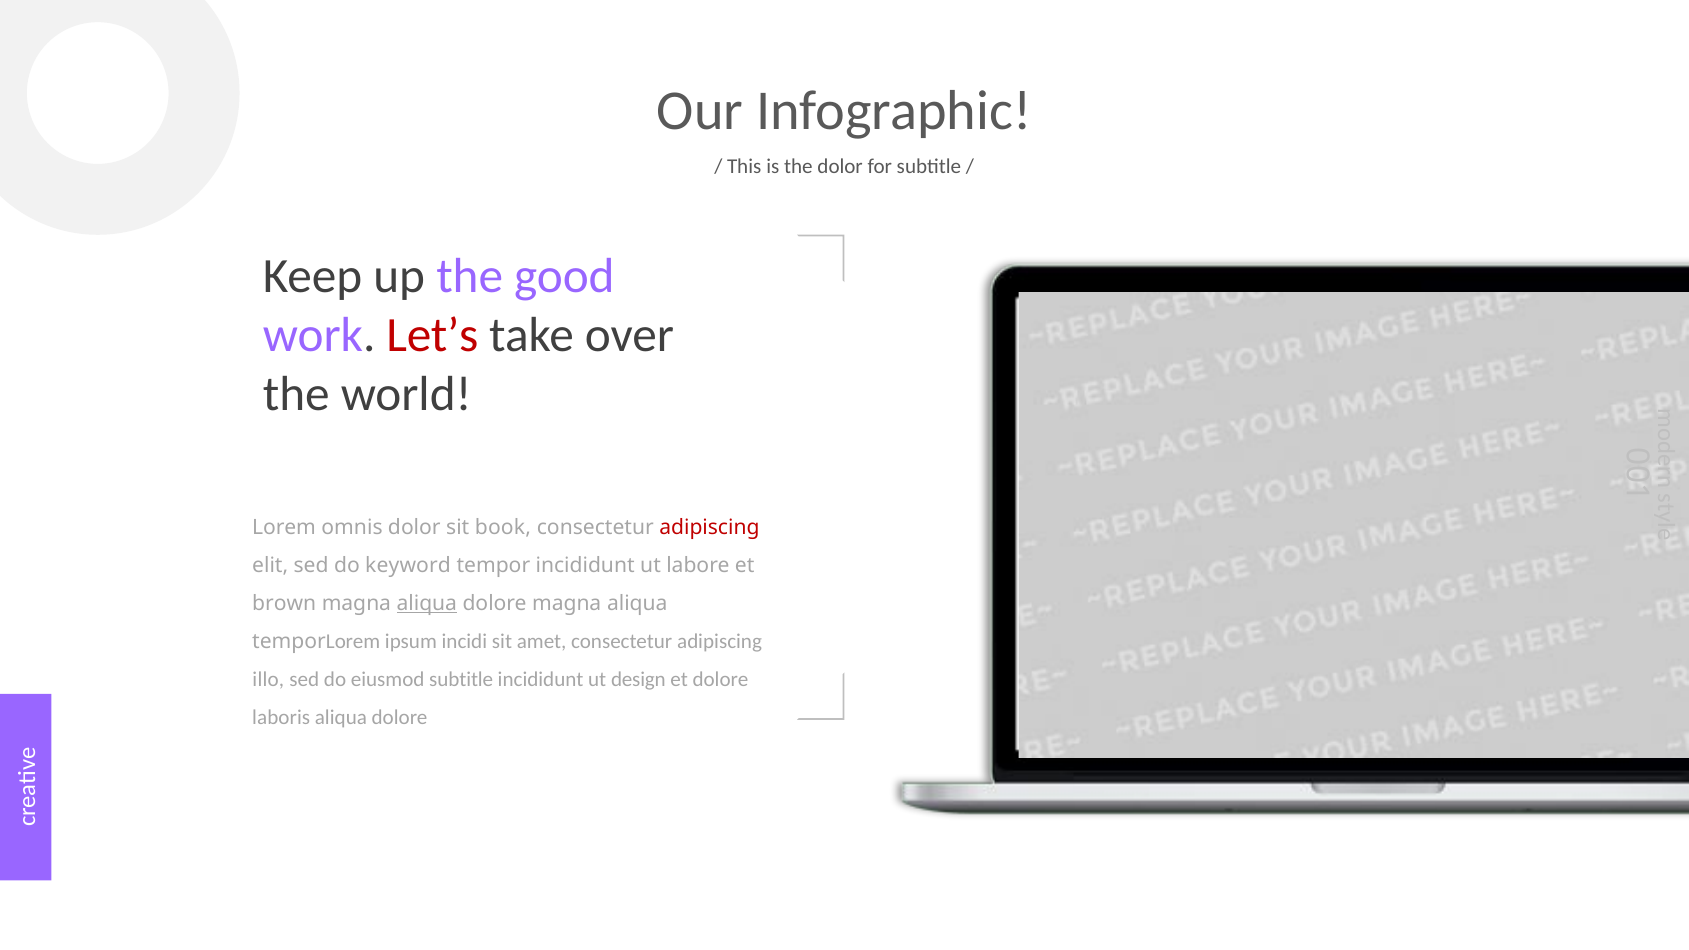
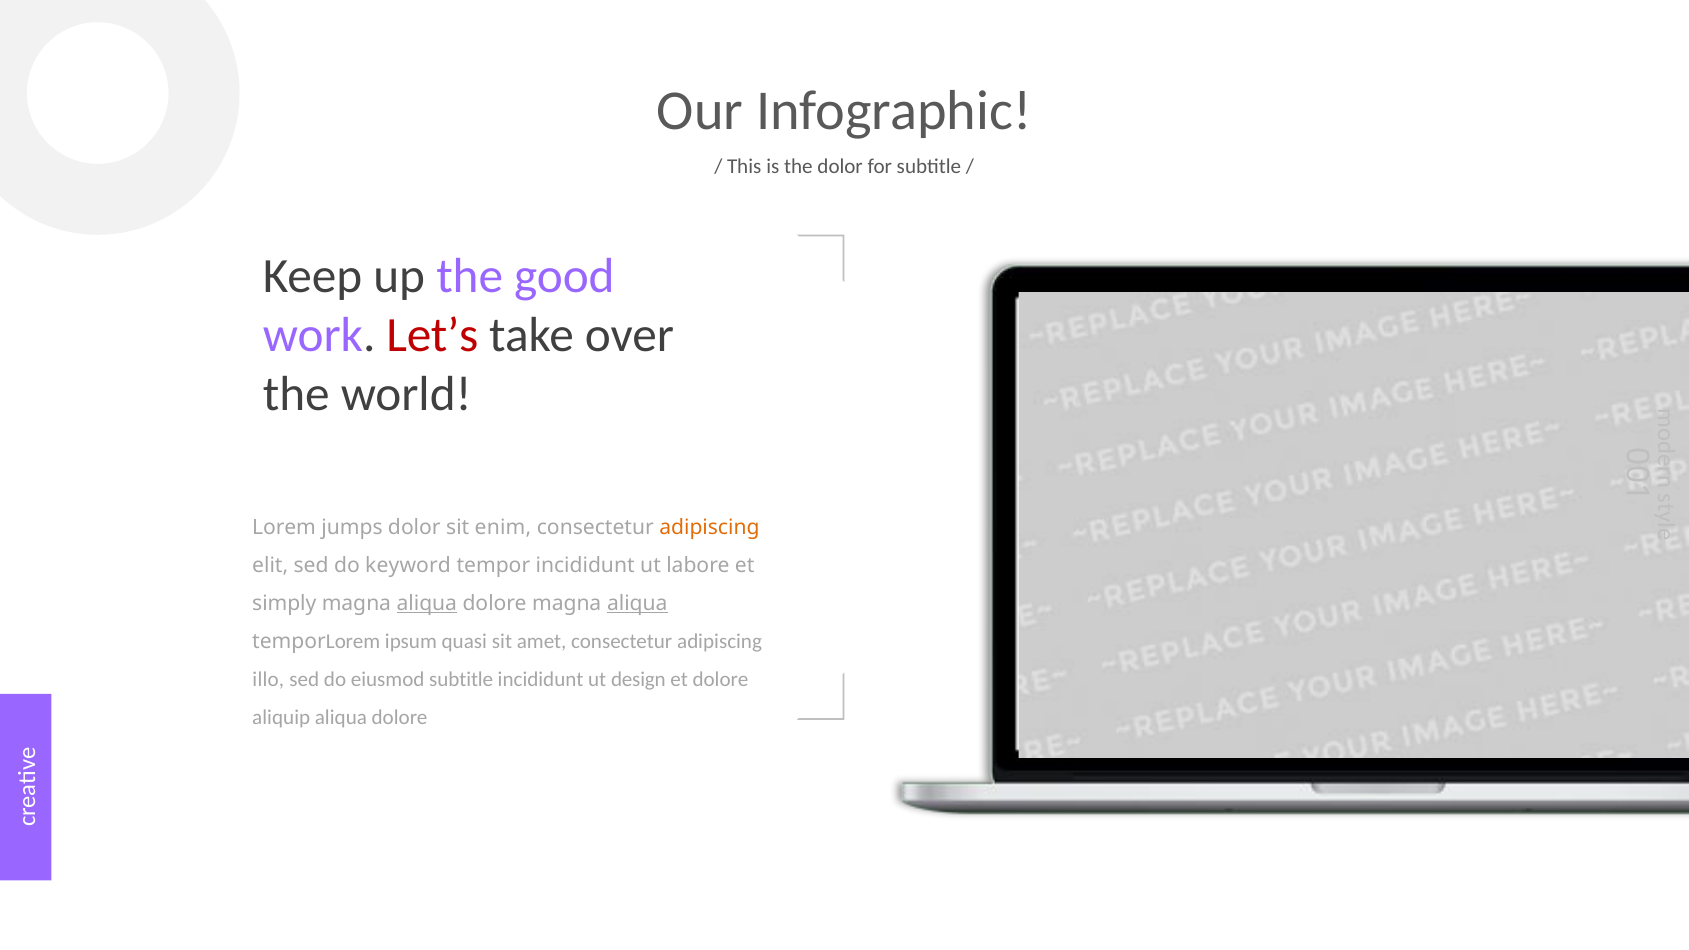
omnis: omnis -> jumps (352, 527)
book: book -> enim (503, 527)
adipiscing colour: red -> orange (709, 527)
brown: brown -> simply (284, 603)
aliqua underline: none -> present (637, 603)
incidi: incidi -> quasi (464, 641)
laboris: laboris -> aliquip (281, 717)
